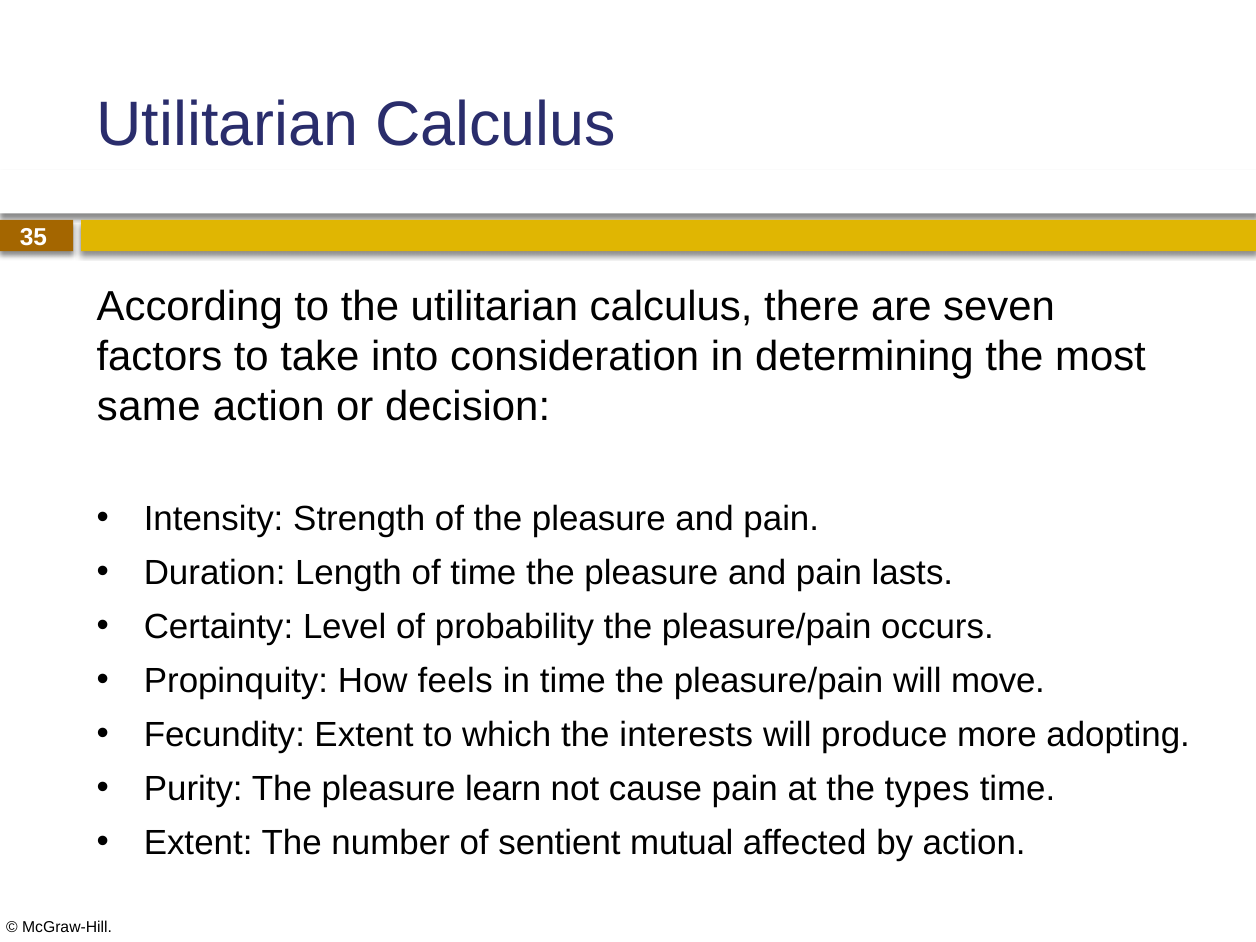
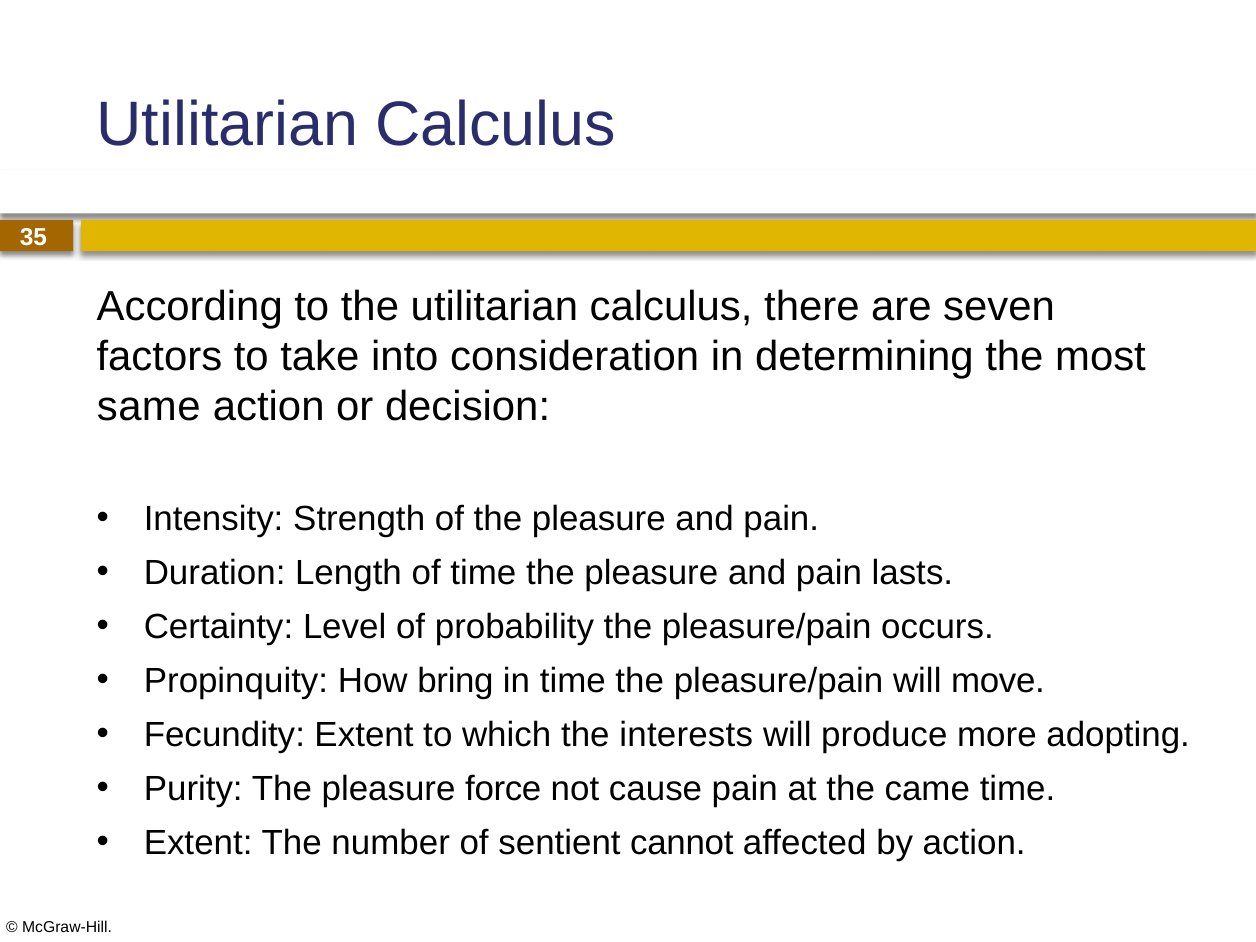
feels: feels -> bring (456, 681)
learn: learn -> force (503, 789)
types: types -> came (927, 789)
mutual: mutual -> cannot (682, 843)
